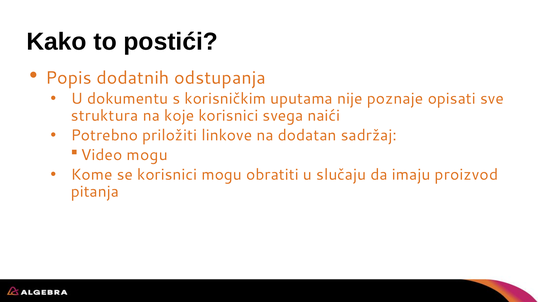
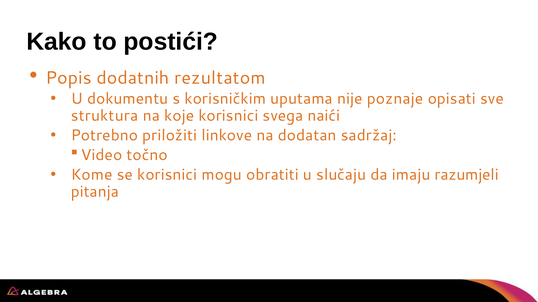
odstupanja: odstupanja -> rezultatom (220, 78)
Video mogu: mogu -> točno (147, 155)
proizvod: proizvod -> razumjeli (467, 175)
